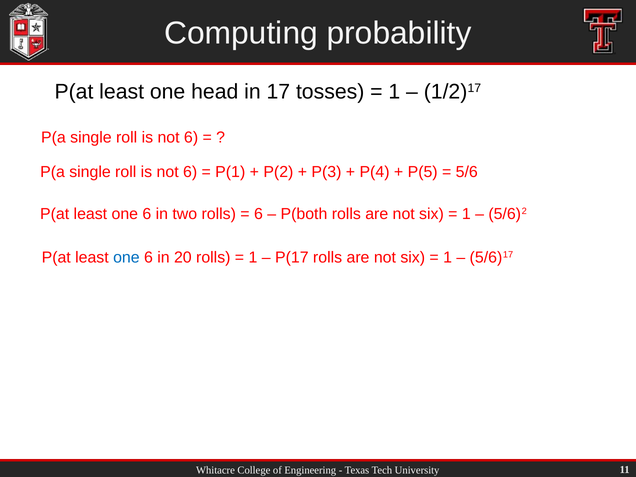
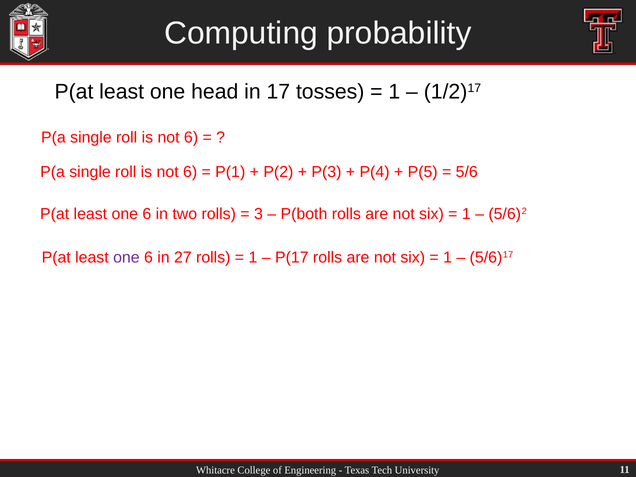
6: 6 -> 3 (258, 214)
one colour: blue -> purple (126, 257)
20: 20 -> 27 (183, 257)
